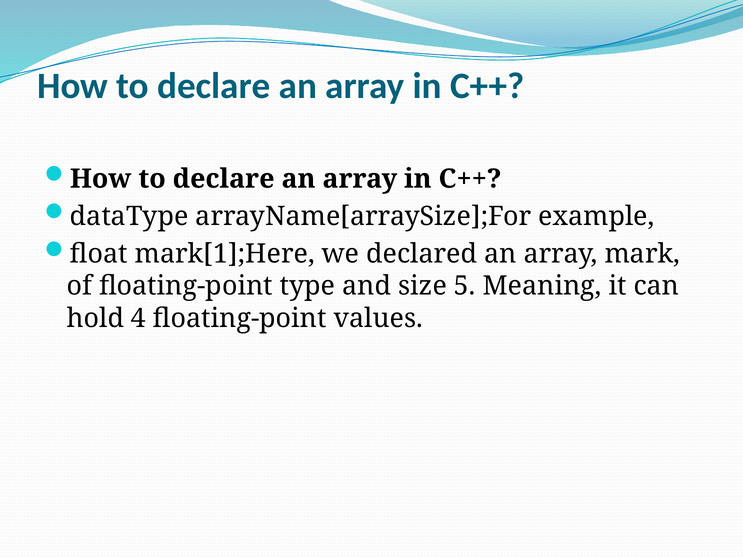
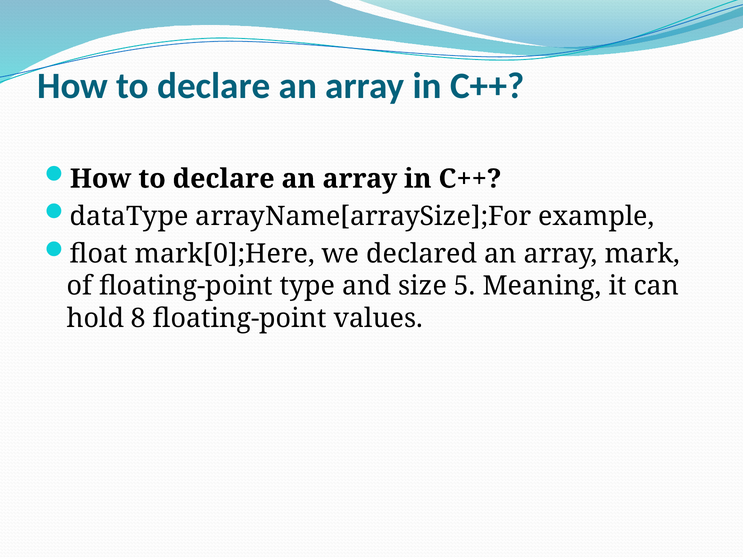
mark[1];Here: mark[1];Here -> mark[0];Here (225, 254)
4: 4 -> 8 (138, 318)
